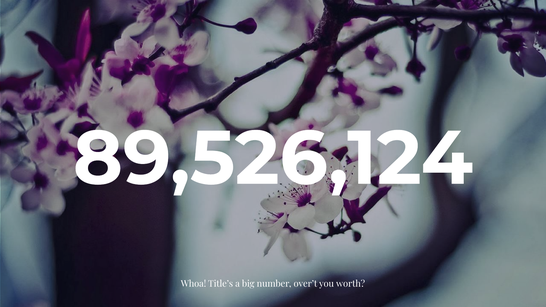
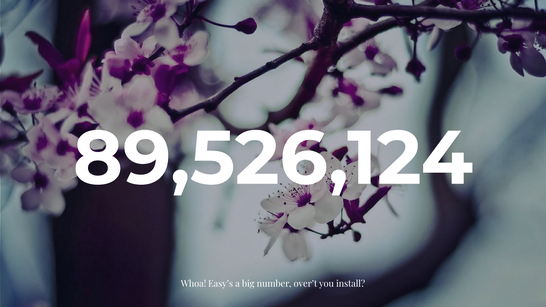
Title’s: Title’s -> Easy’s (221, 284)
worth: worth -> install (351, 284)
